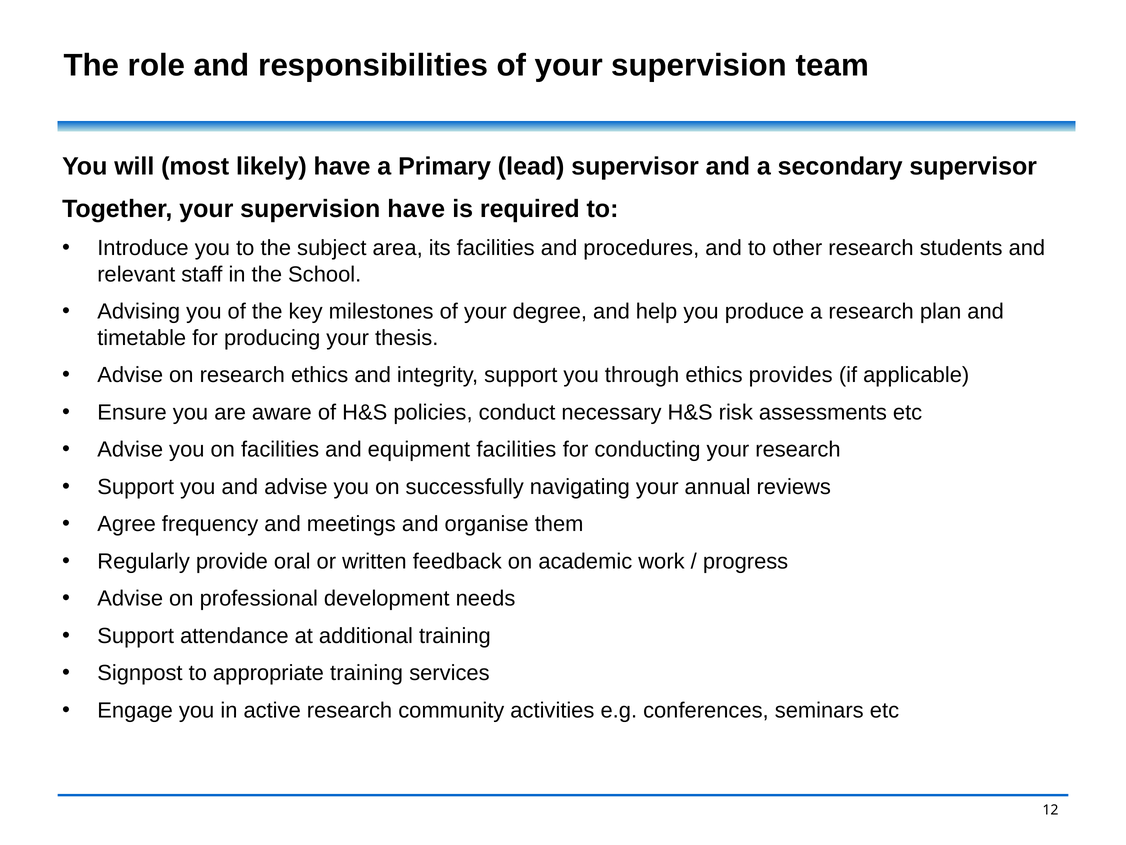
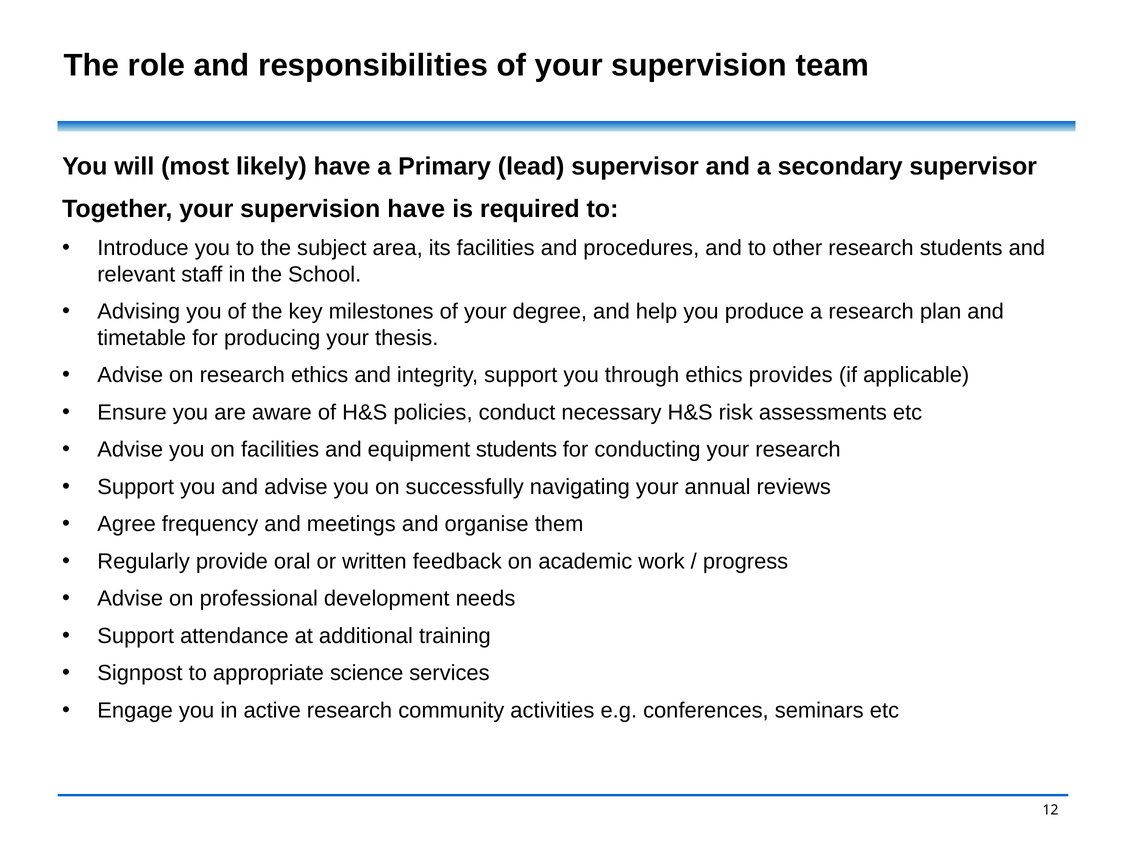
equipment facilities: facilities -> students (517, 449)
appropriate training: training -> science (367, 673)
